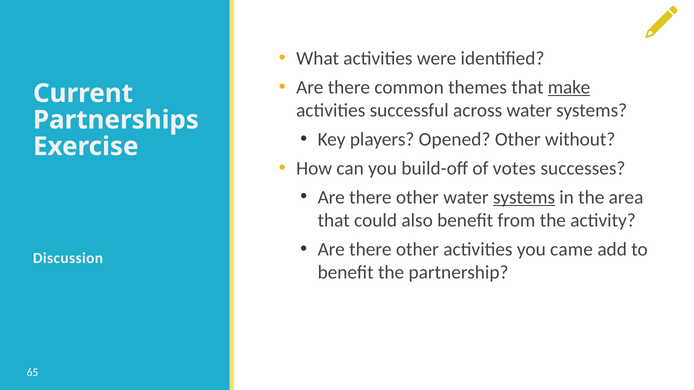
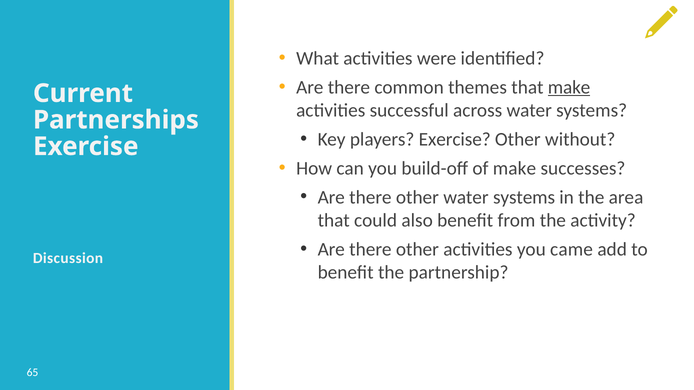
players Opened: Opened -> Exercise (455, 139)
of votes: votes -> make (514, 168)
systems underline: present -> none (524, 197)
